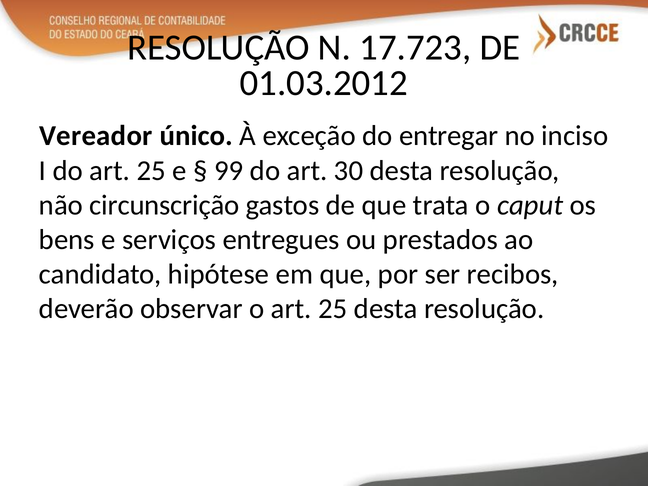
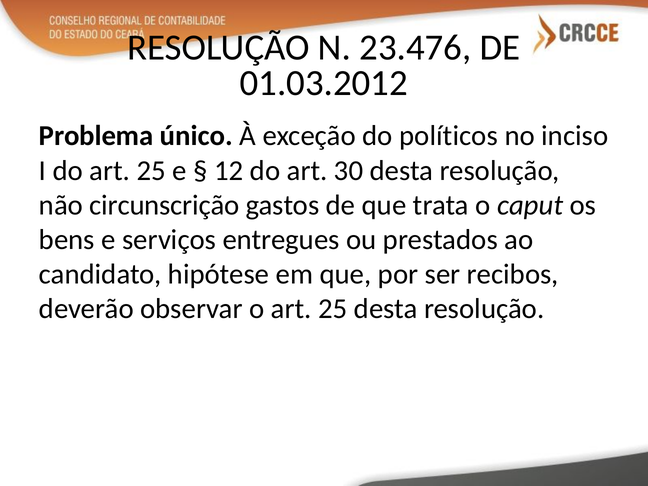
17.723: 17.723 -> 23.476 (415, 48)
Vereador: Vereador -> Problema (96, 136)
entregar: entregar -> políticos (449, 136)
99: 99 -> 12 (229, 171)
